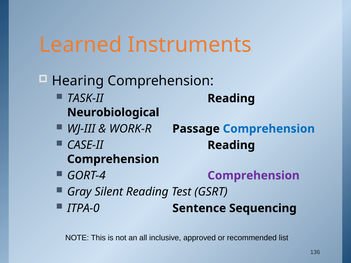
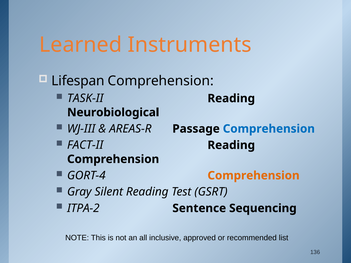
Hearing: Hearing -> Lifespan (78, 81)
WORK-R: WORK-R -> AREAS-R (130, 129)
CASE-II: CASE-II -> FACT-II (85, 145)
Comprehension colour: purple -> orange (254, 176)
ITPA-0: ITPA-0 -> ITPA-2 (83, 208)
